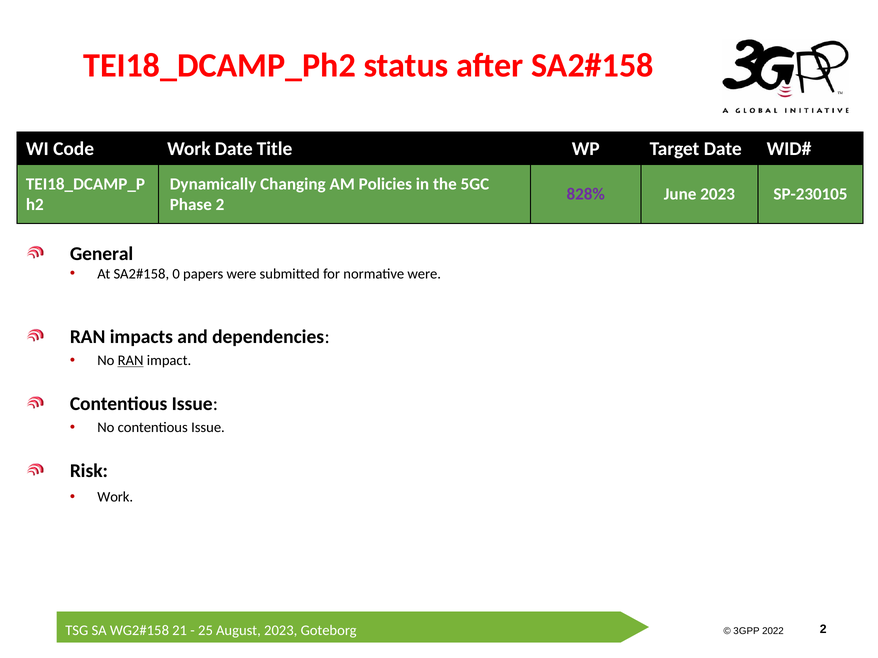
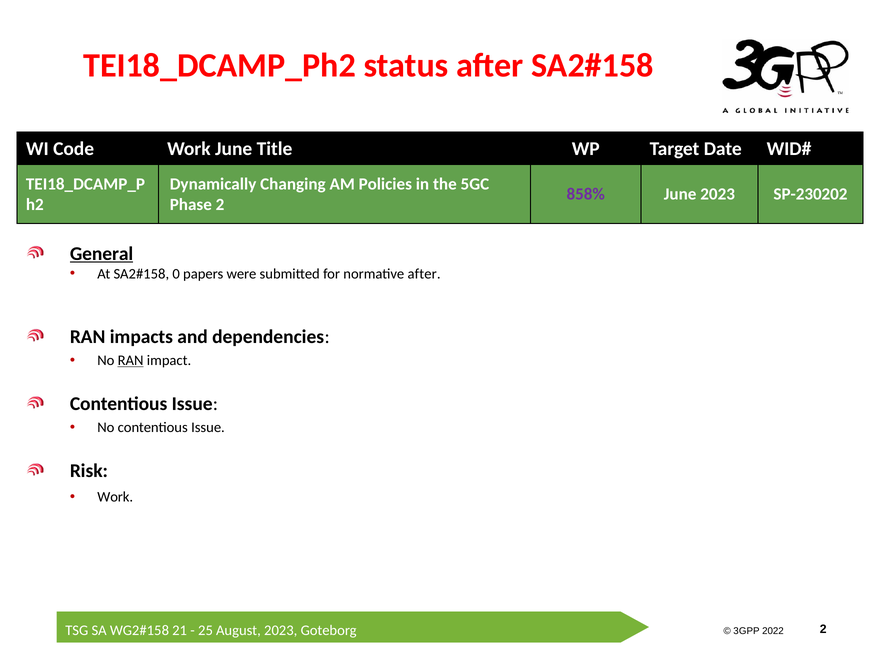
Work Date: Date -> June (234, 149)
828%: 828% -> 858% (586, 194)
SP-230105: SP-230105 -> SP-230202 (810, 194)
General underline: none -> present (102, 254)
normative were: were -> after (424, 274)
